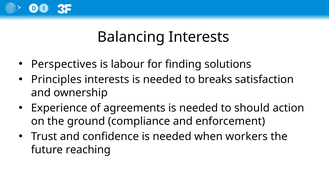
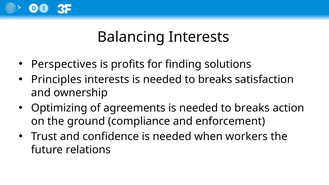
labour: labour -> profits (128, 64)
Experience: Experience -> Optimizing (59, 108)
should: should -> breaks (252, 108)
reaching: reaching -> relations (88, 150)
